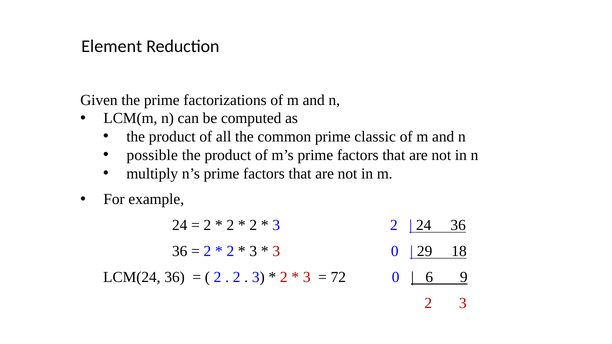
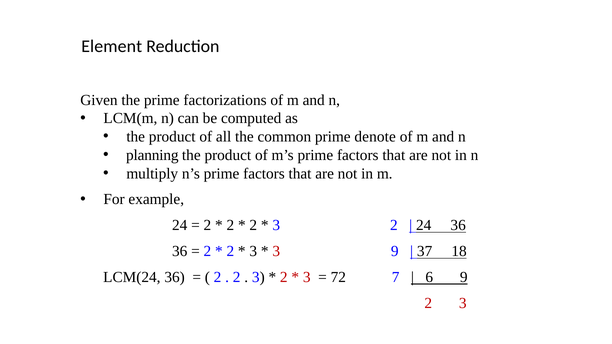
classic: classic -> denote (375, 137)
possible: possible -> planning (152, 155)
3 0: 0 -> 9 (395, 252)
29: 29 -> 37 (425, 252)
72 0: 0 -> 7 (396, 278)
